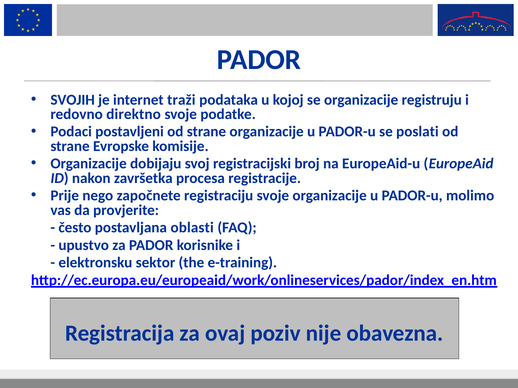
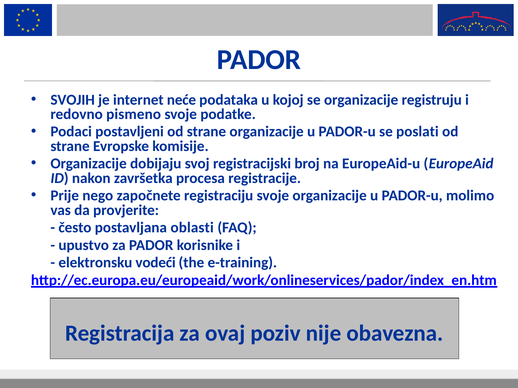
traži: traži -> neće (181, 100)
direktno: direktno -> pismeno (134, 114)
sektor: sektor -> vodeći (156, 263)
